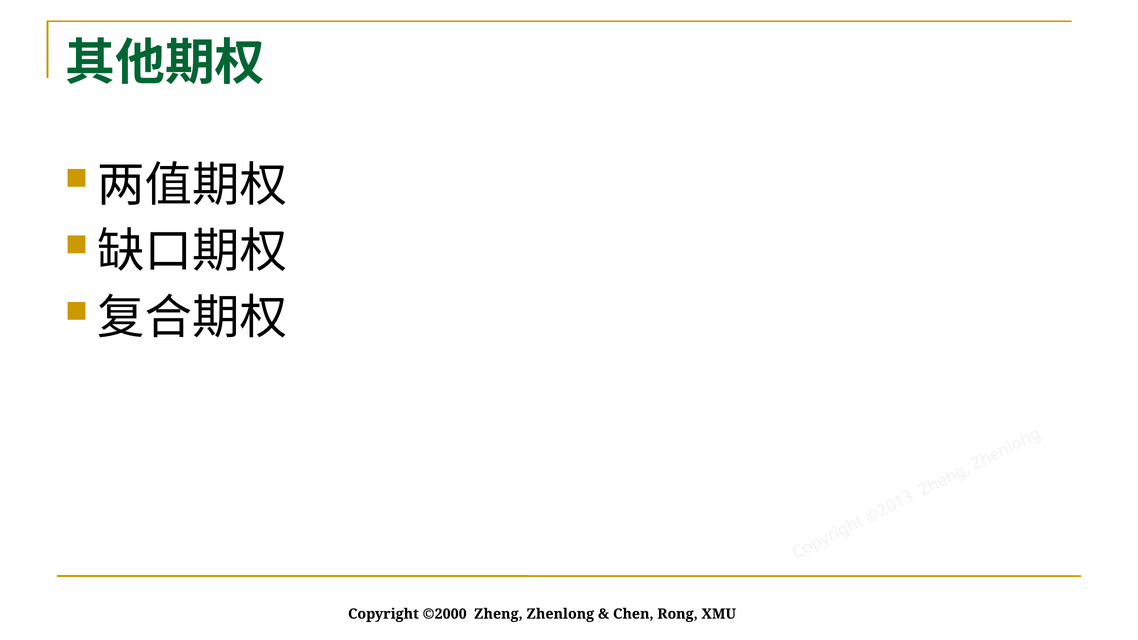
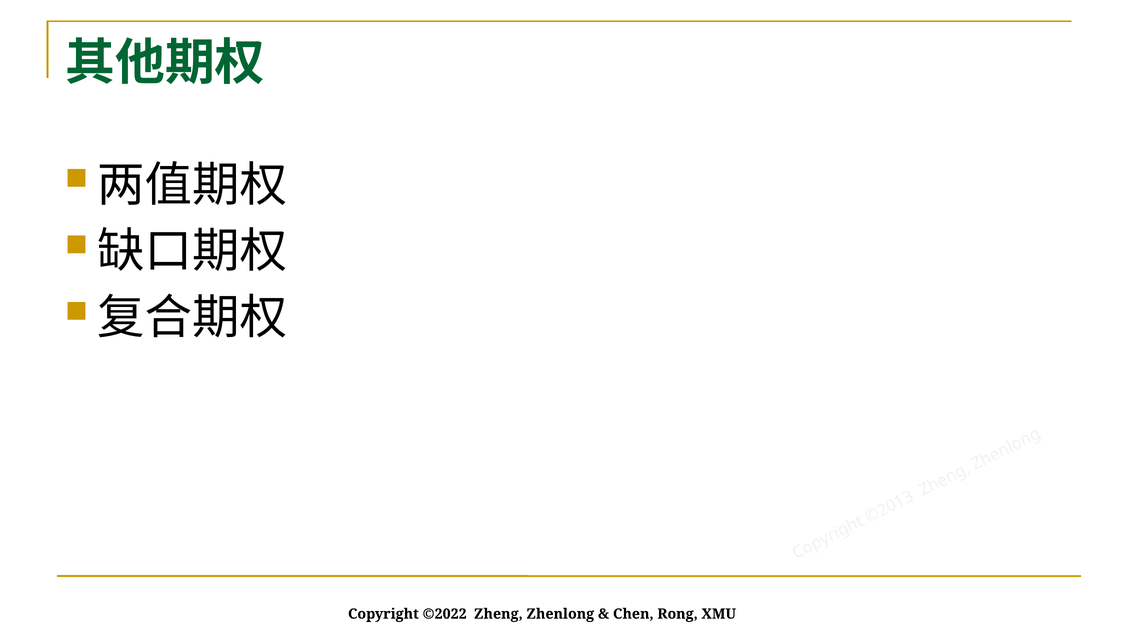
©2000: ©2000 -> ©2022 (445, 614)
